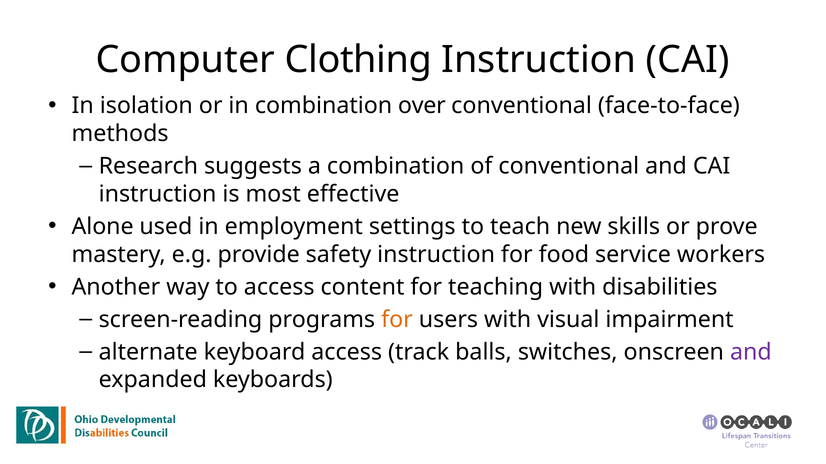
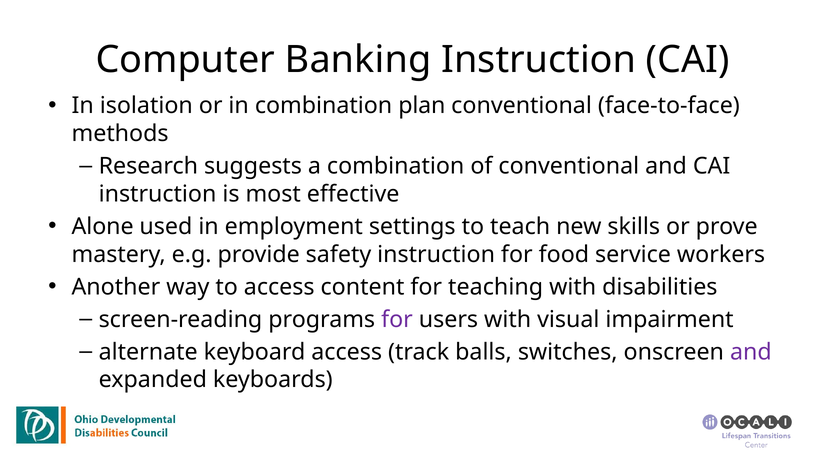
Clothing: Clothing -> Banking (358, 60)
over: over -> plan (422, 106)
for colour: orange -> purple (397, 320)
